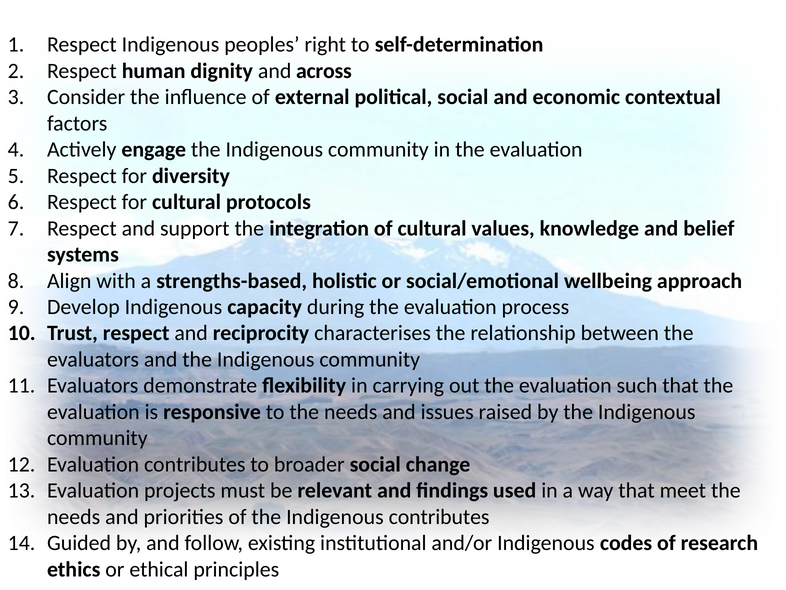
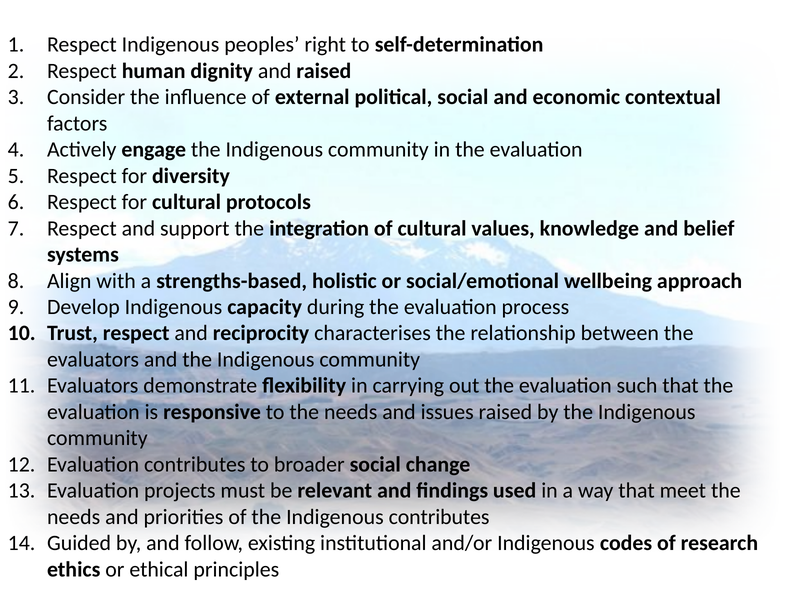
and across: across -> raised (324, 71)
